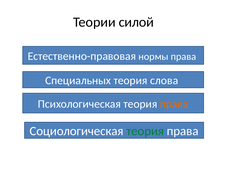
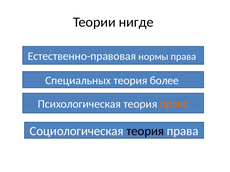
силой: силой -> нигде (136, 22)
слова: слова -> более (164, 81)
теория colour: green -> black (145, 132)
